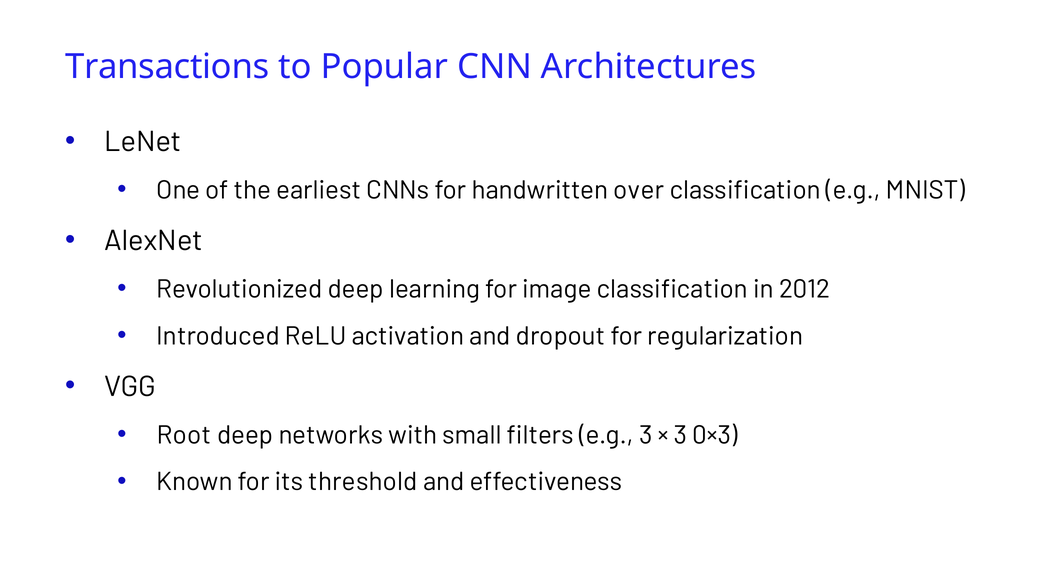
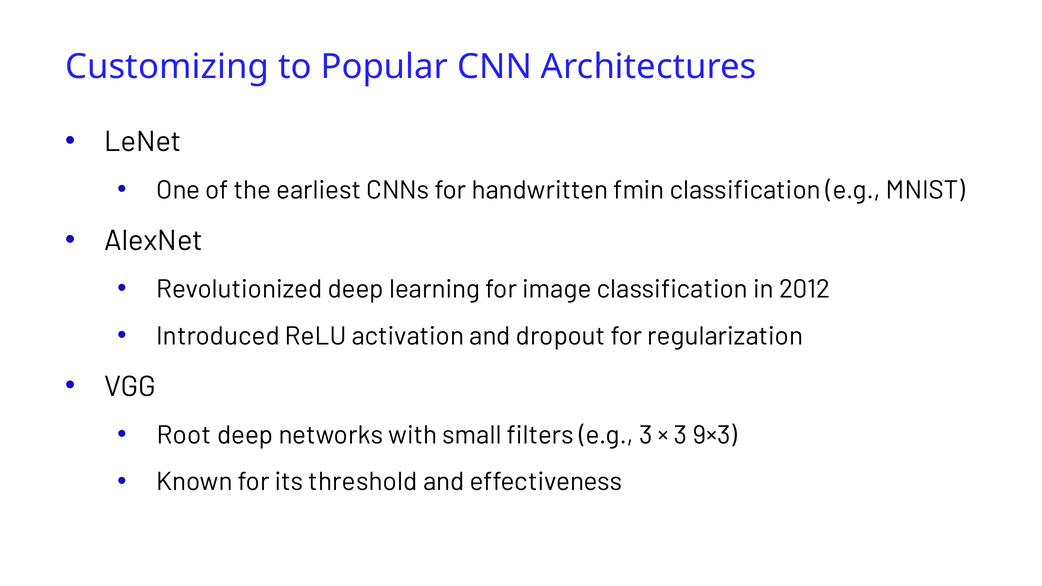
Transactions: Transactions -> Customizing (167, 67)
over: over -> fmin (639, 190)
0×3: 0×3 -> 9×3 (715, 435)
